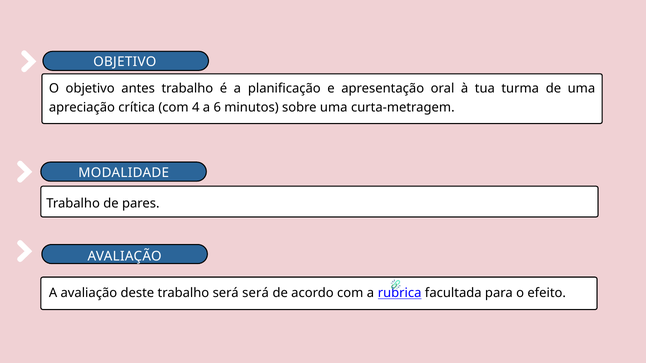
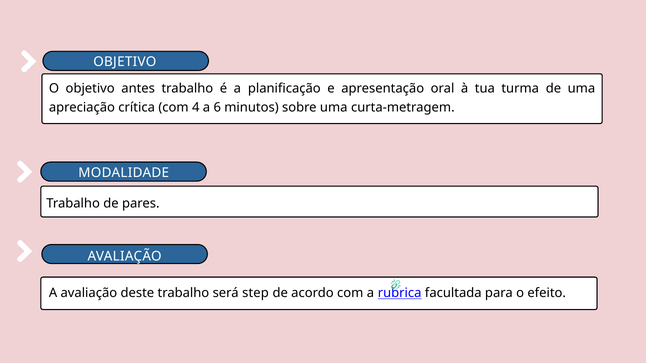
será será: será -> step (256, 293)
